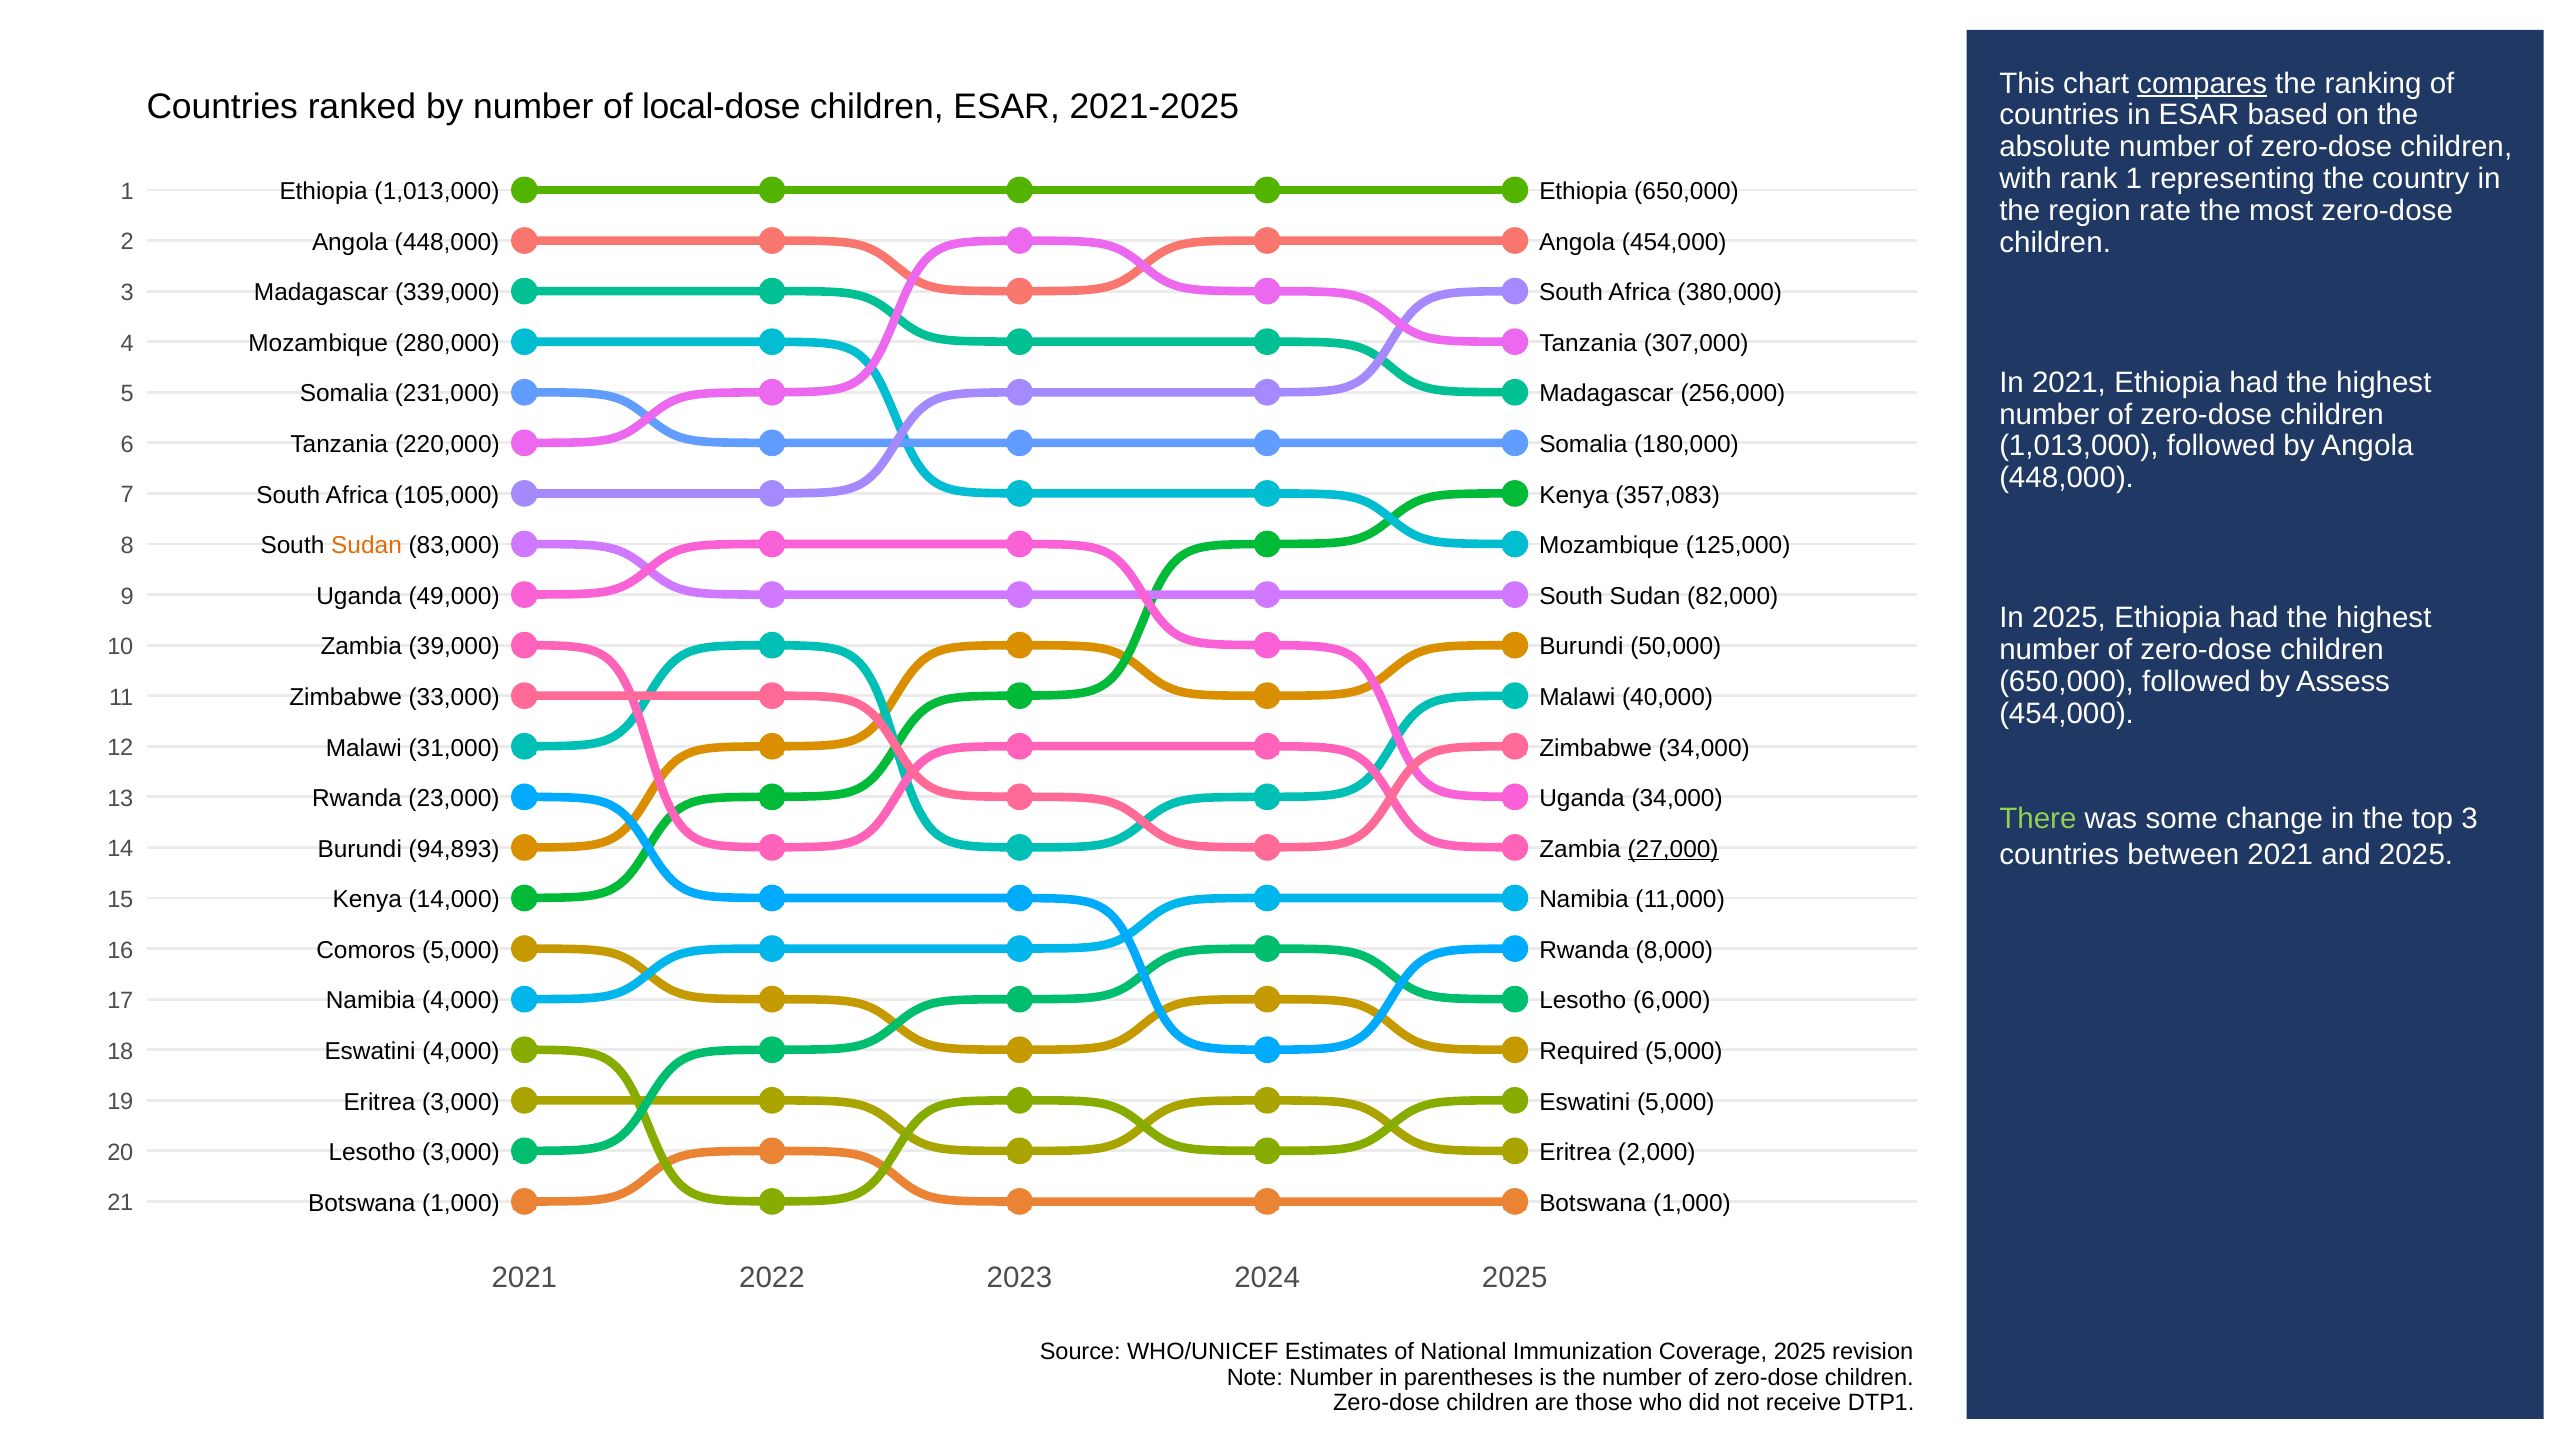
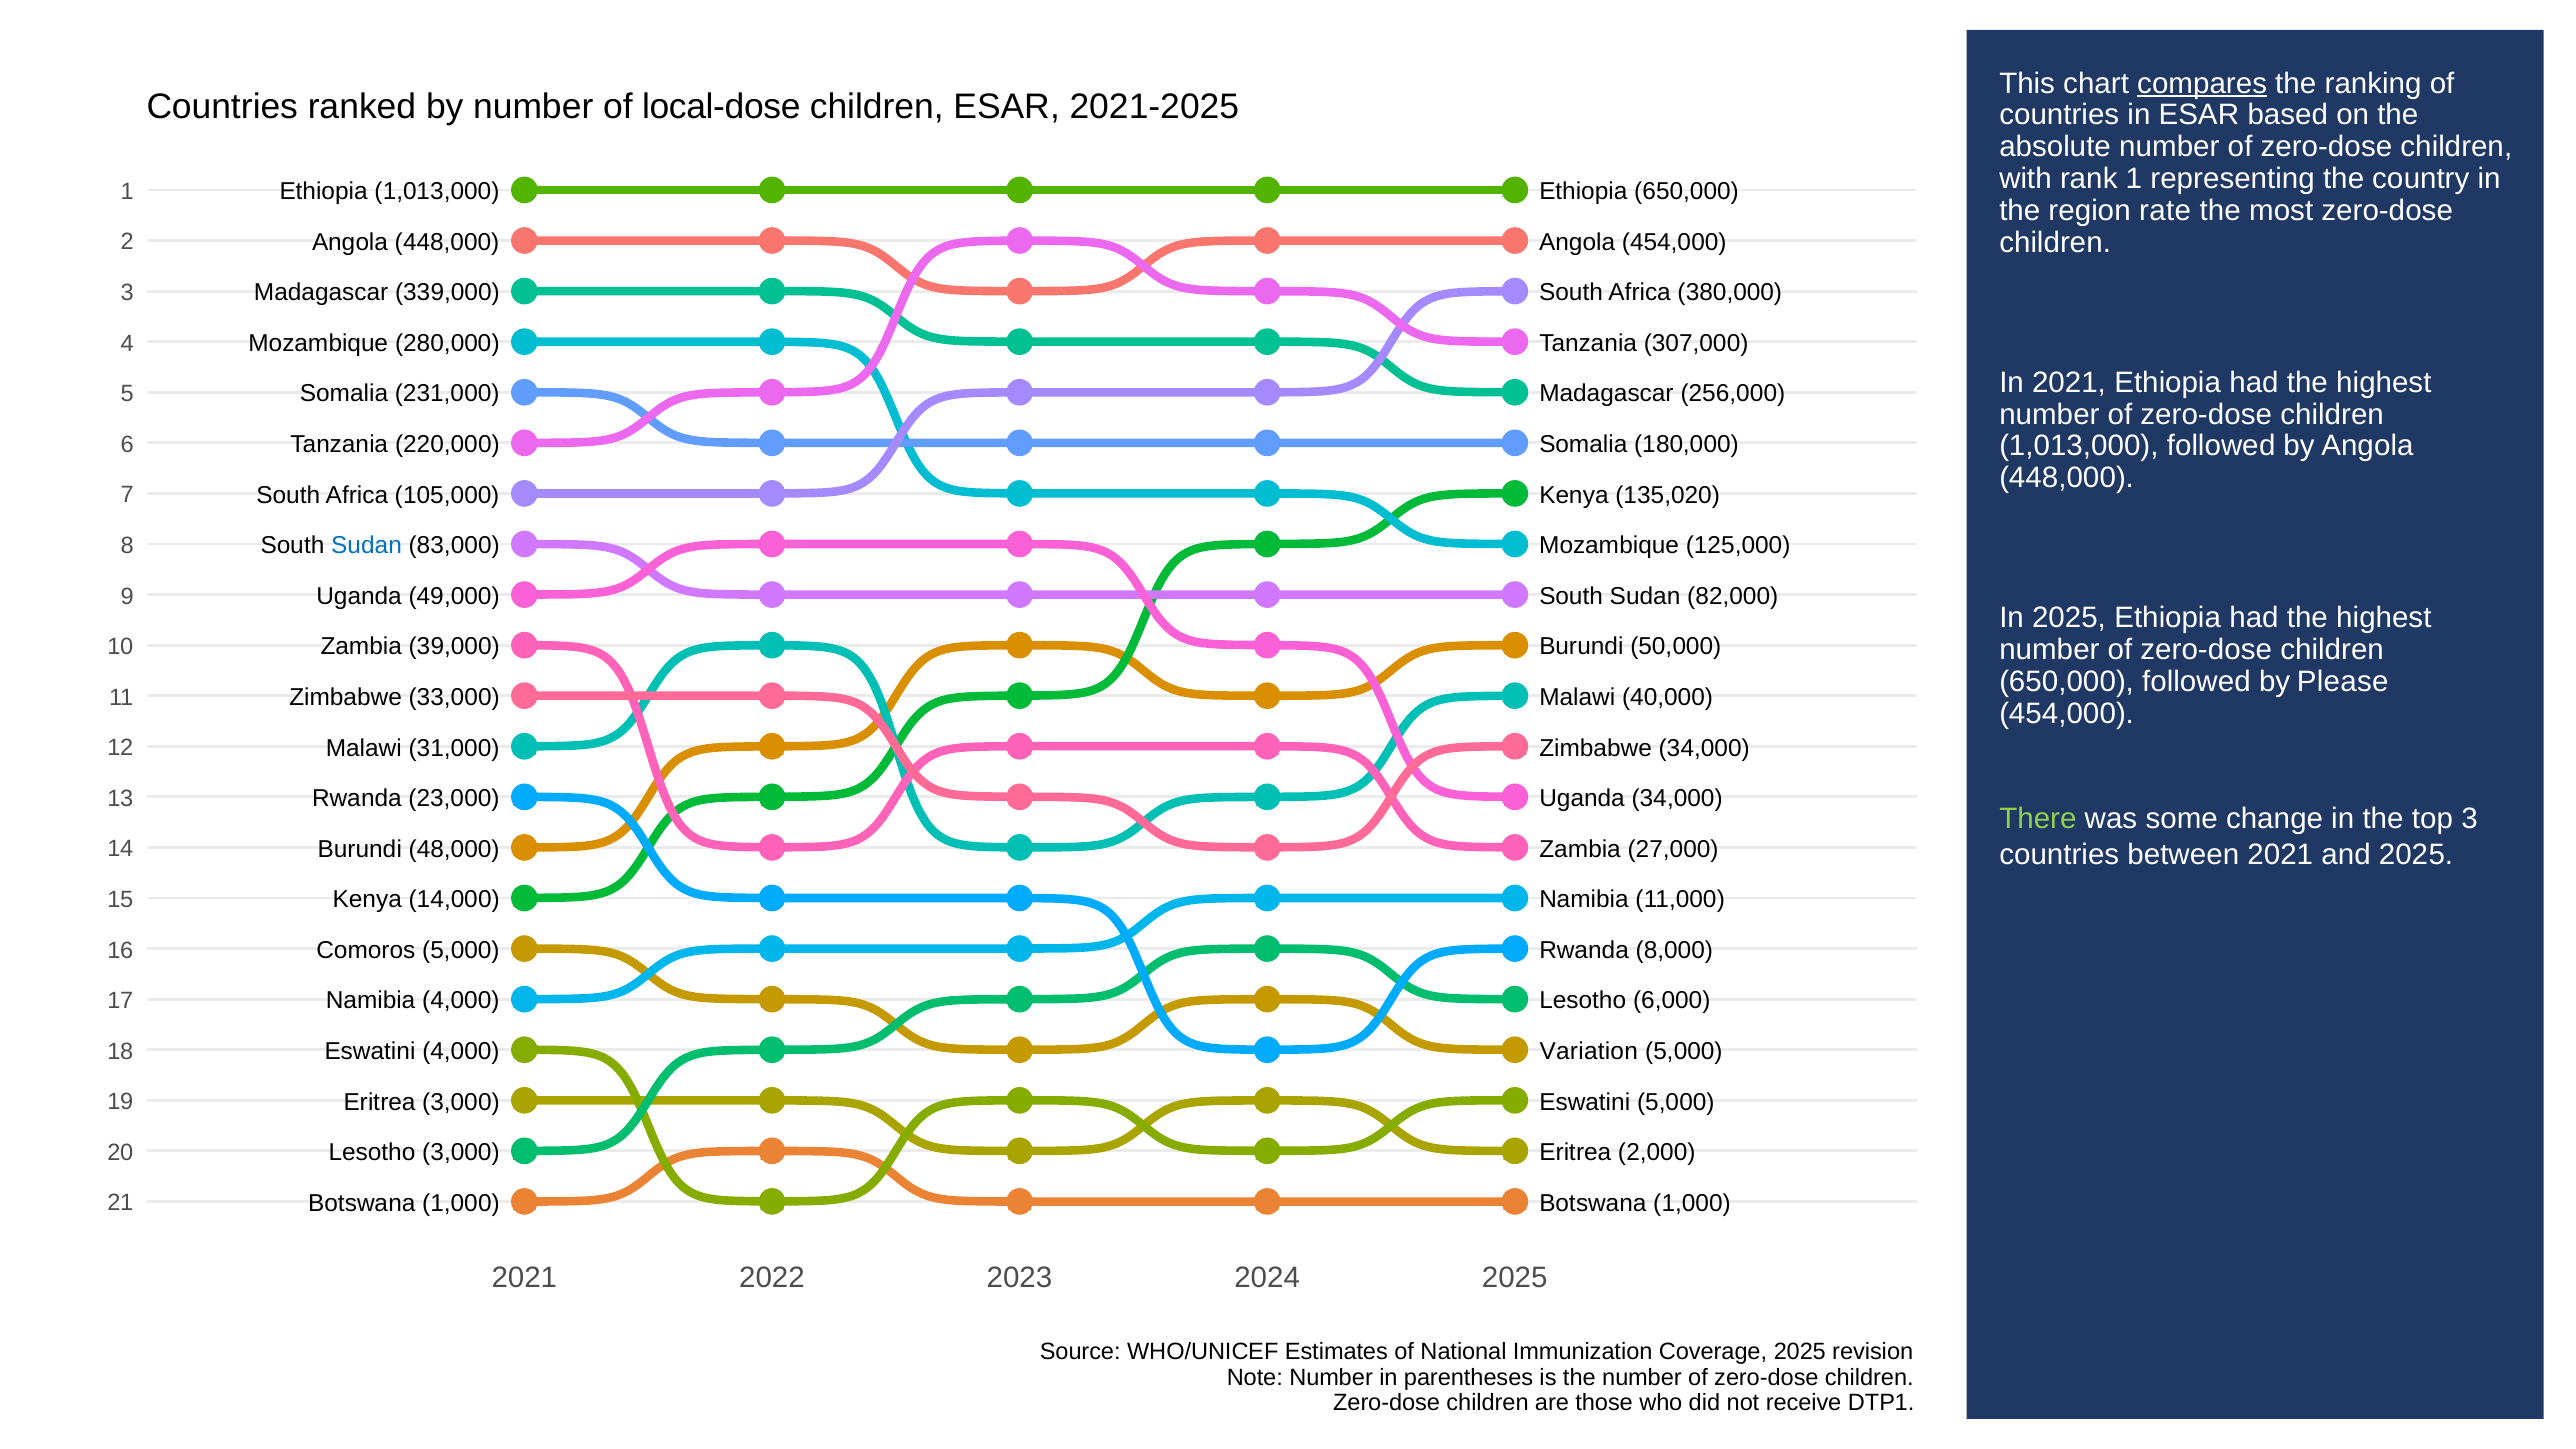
357,083: 357,083 -> 135,020 (1668, 495)
Sudan colour: orange -> blue (367, 546)
Assess: Assess -> Please (2343, 682)
94,893: 94,893 -> 48,000 (454, 849)
27,000 underline: present -> none (1673, 849)
Required: Required -> Variation (1589, 1051)
